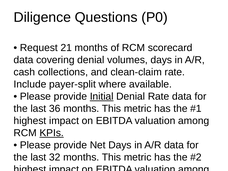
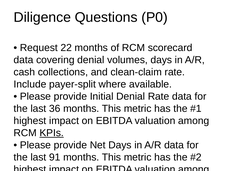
21: 21 -> 22 (66, 48)
Initial underline: present -> none (102, 96)
32: 32 -> 91 (55, 157)
